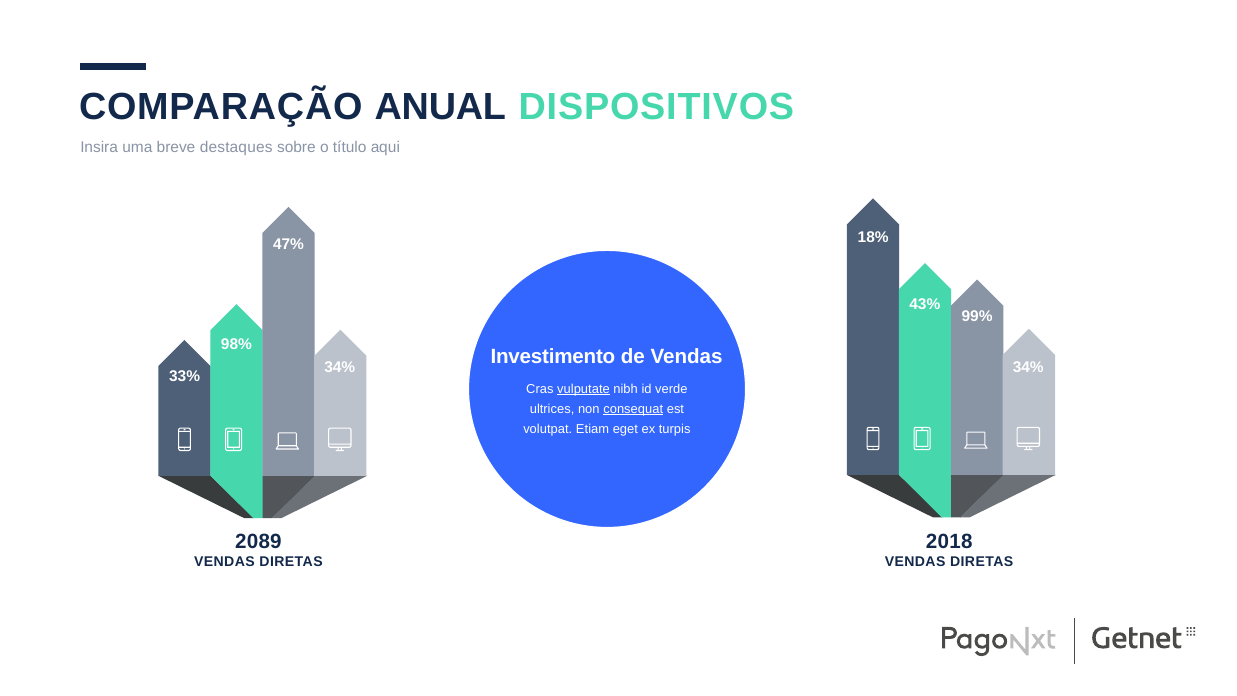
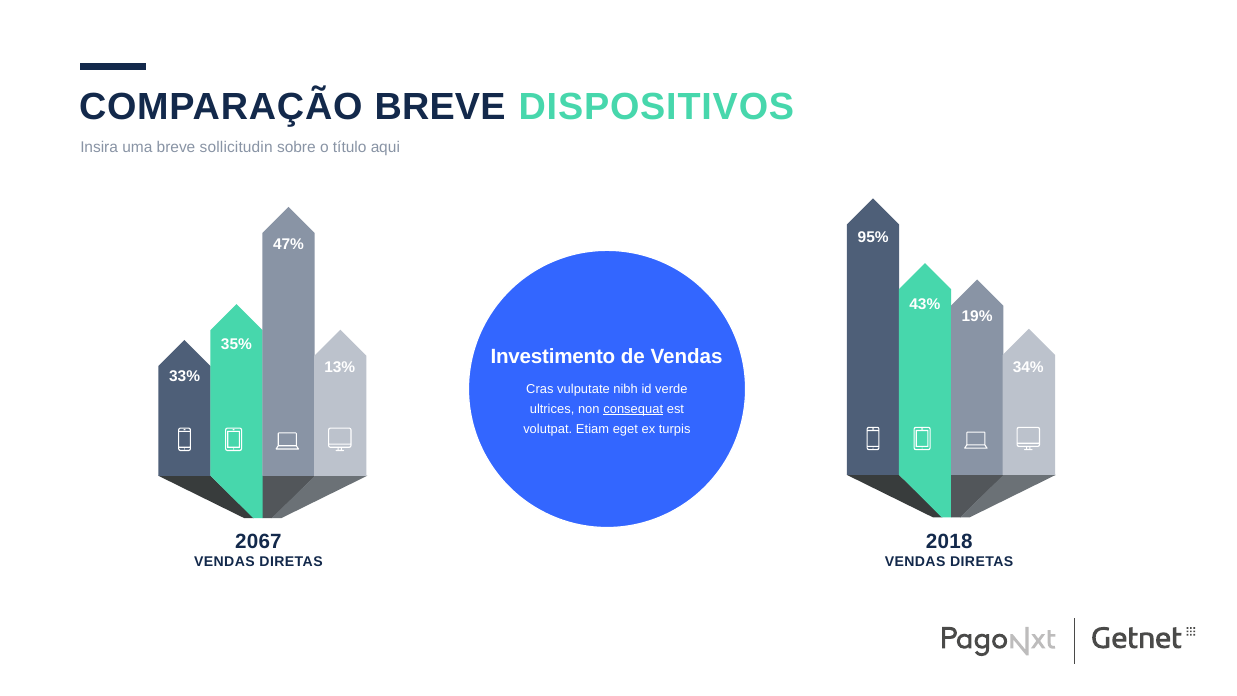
COMPARAÇÃO ANUAL: ANUAL -> BREVE (440, 107)
destaques: destaques -> sollicitudin (236, 147)
18%: 18% -> 95% (873, 238)
99%: 99% -> 19% (977, 316)
98%: 98% -> 35% (236, 344)
34%: 34% -> 13% (340, 368)
vulputate underline: present -> none (583, 389)
2089: 2089 -> 2067 (258, 541)
